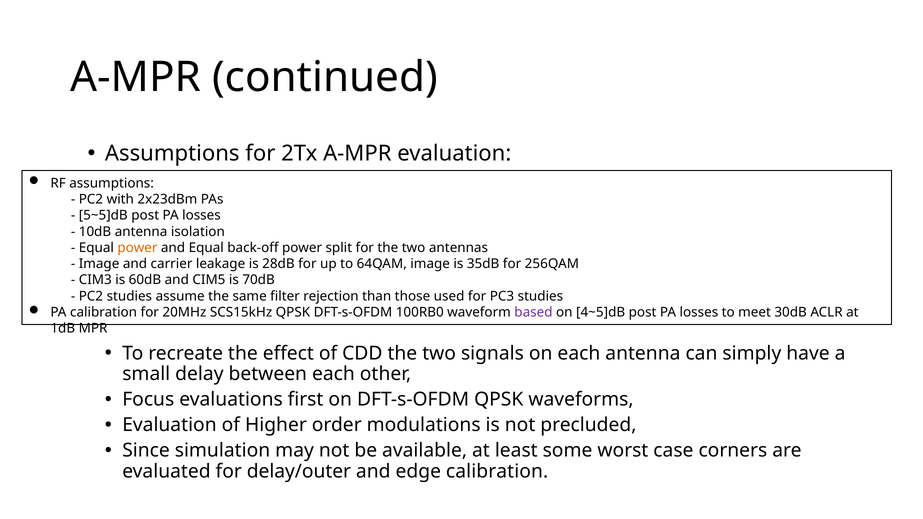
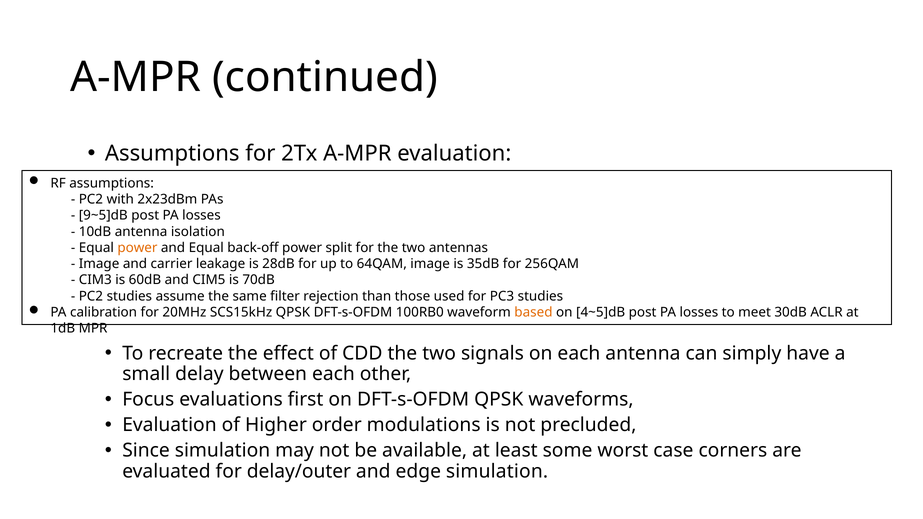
5~5]dB: 5~5]dB -> 9~5]dB (103, 215)
based colour: purple -> orange (533, 312)
edge calibration: calibration -> simulation (497, 472)
